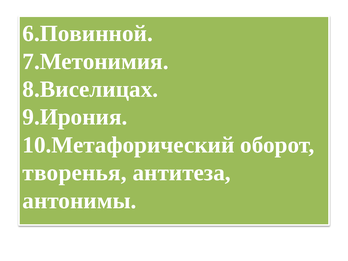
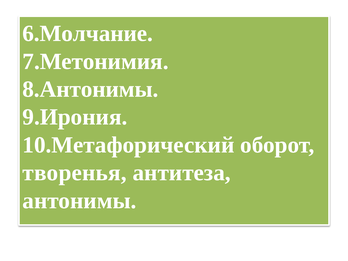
6.Повинной: 6.Повинной -> 6.Молчание (88, 34)
8.Виселицах: 8.Виселицах -> 8.Антонимы (90, 89)
